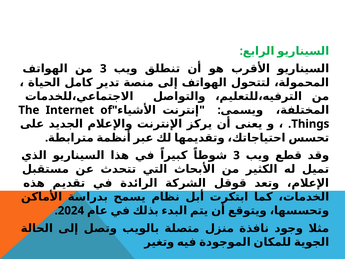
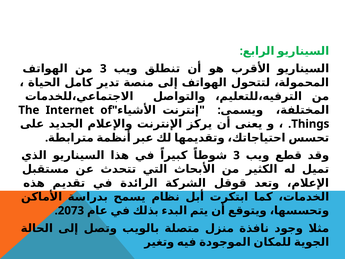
2024: 2024 -> 2073 (71, 210)
